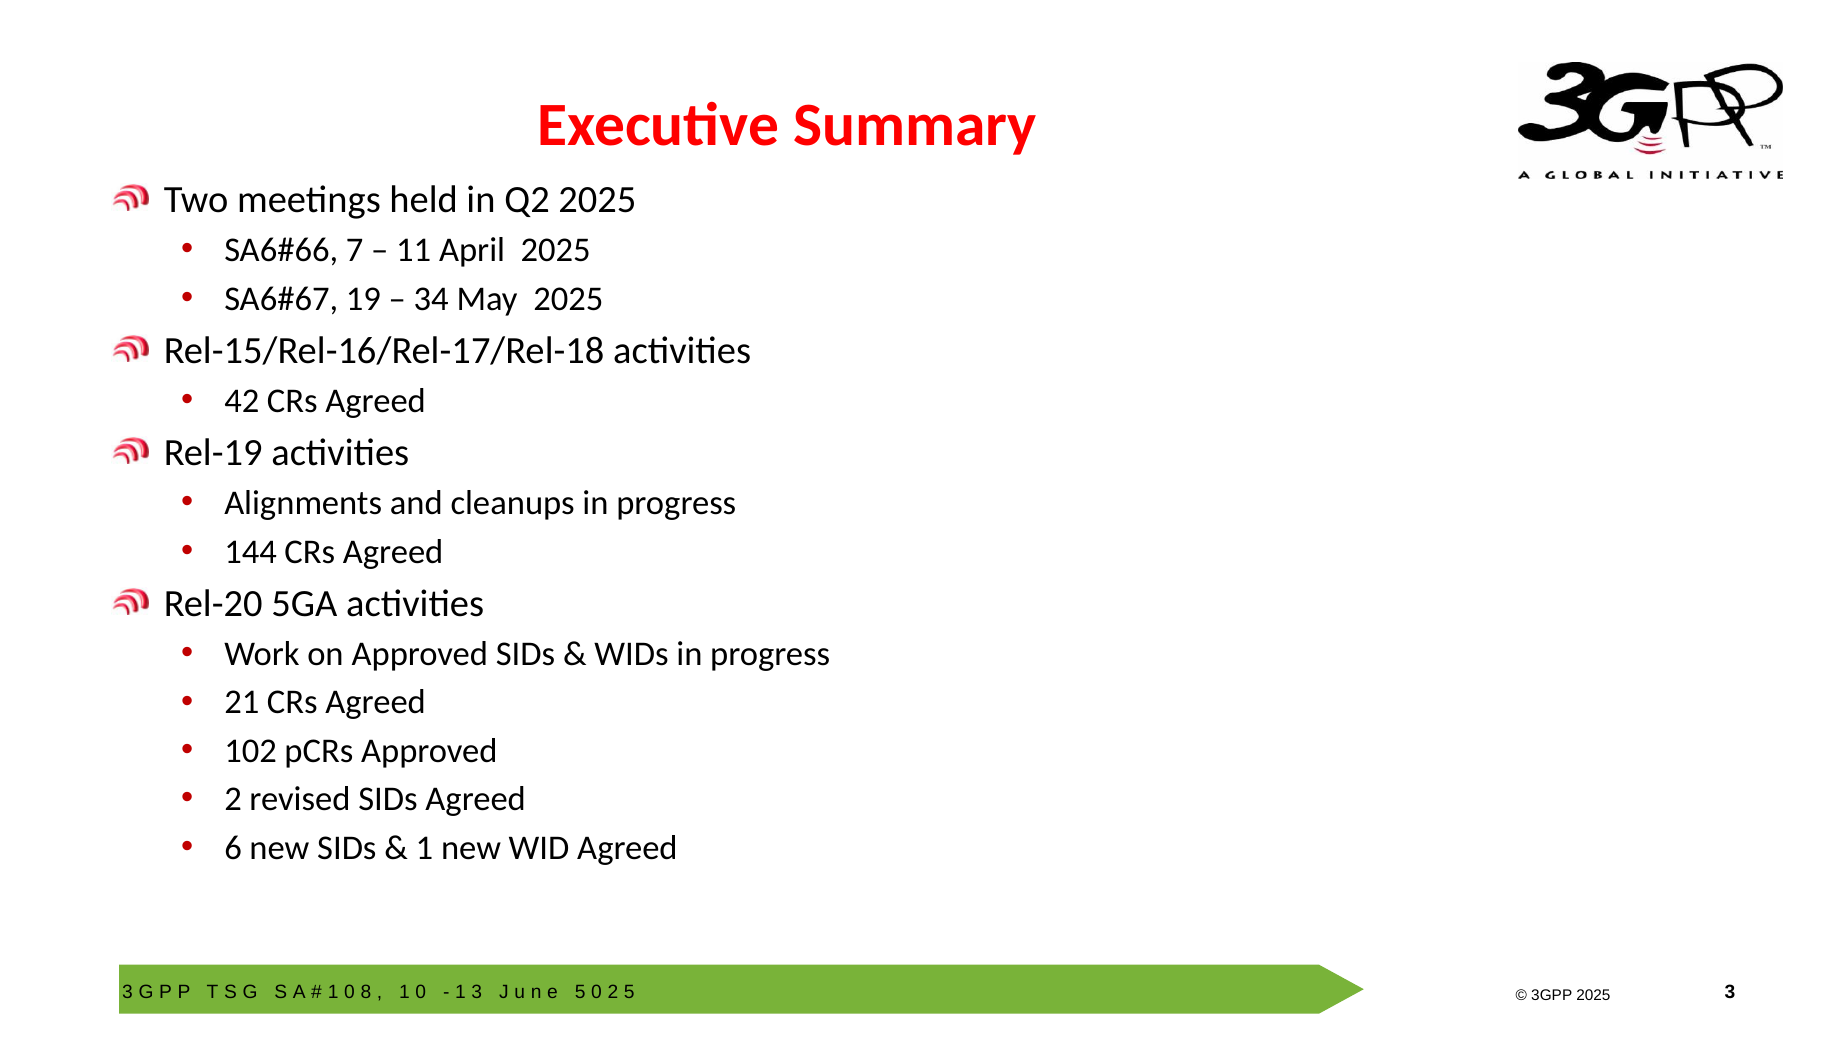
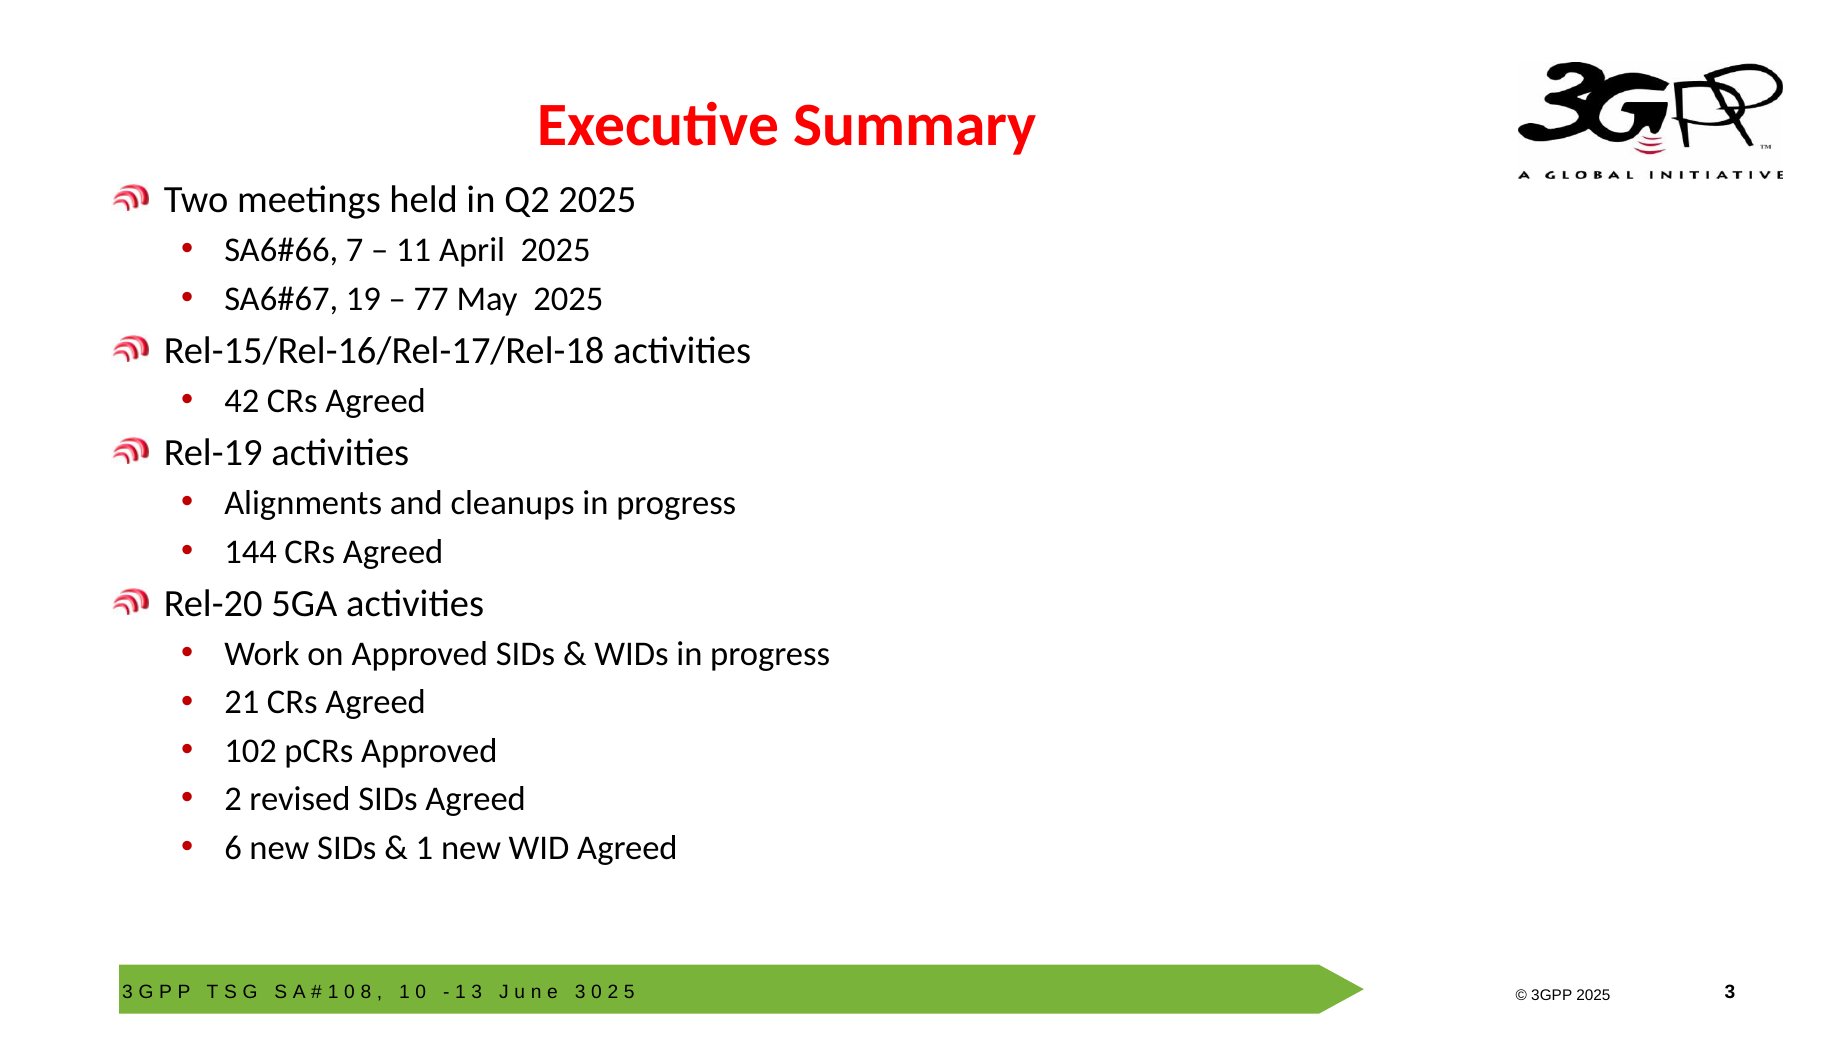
34: 34 -> 77 (431, 299)
5: 5 -> 3 (580, 992)
